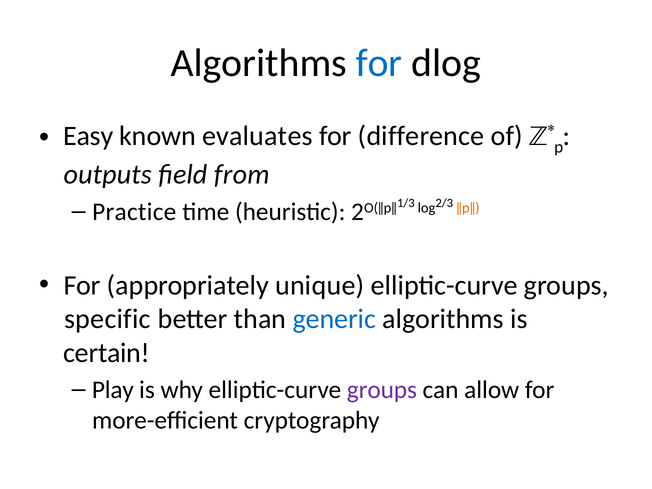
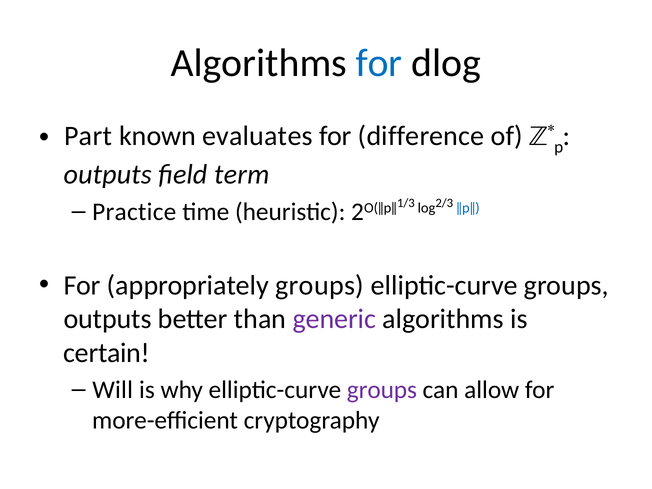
Easy: Easy -> Part (88, 136)
from: from -> term (242, 175)
ǁpǁ colour: orange -> blue (468, 208)
appropriately unique: unique -> groups (320, 285)
specific: specific -> outputs (108, 319)
generic colour: blue -> purple (334, 319)
Play: Play -> Will (113, 390)
